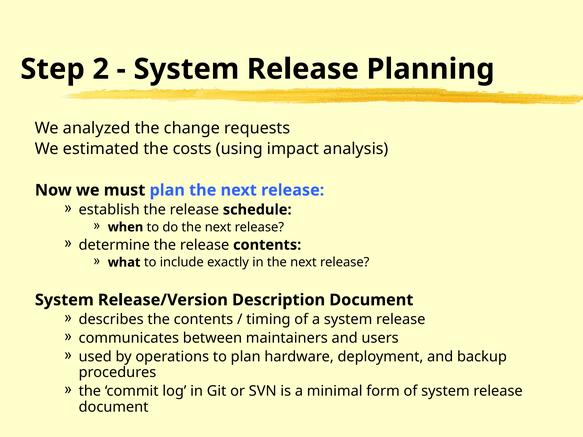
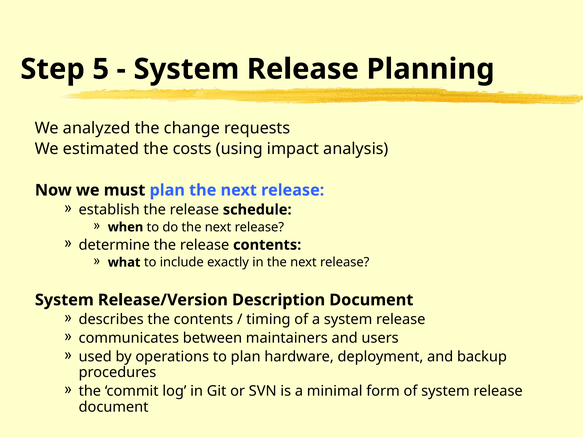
2: 2 -> 5 (101, 69)
